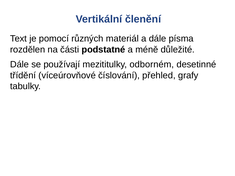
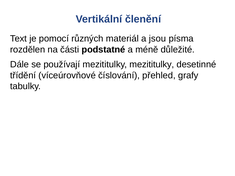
a dále: dále -> jsou (157, 39)
mezititulky odborném: odborném -> mezititulky (152, 64)
